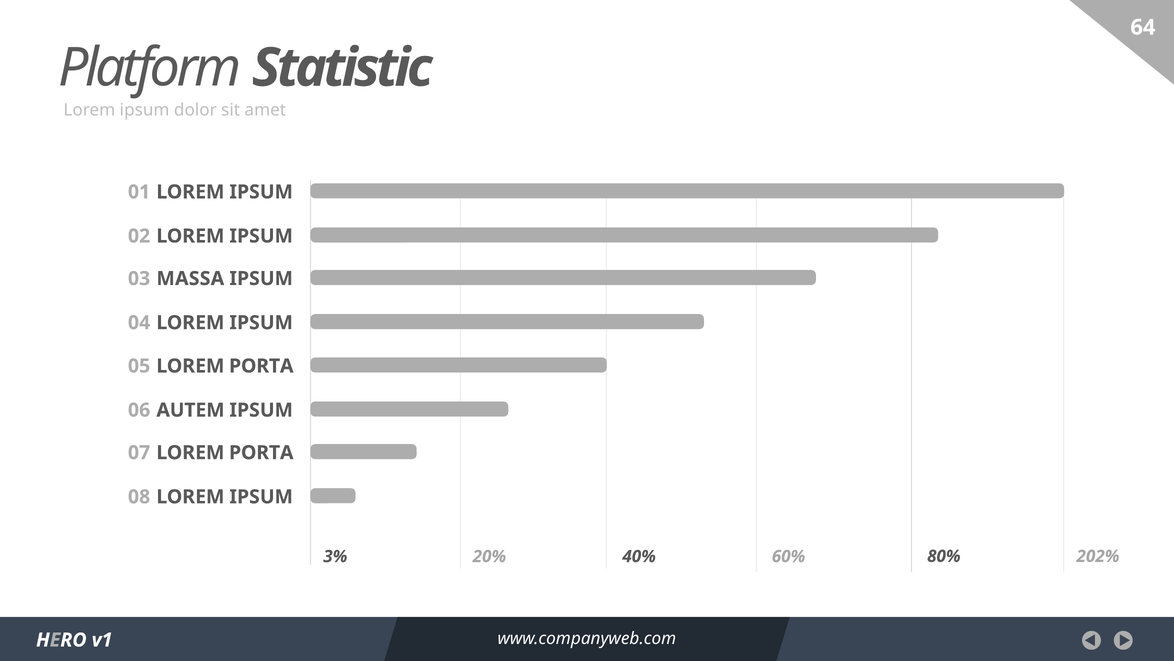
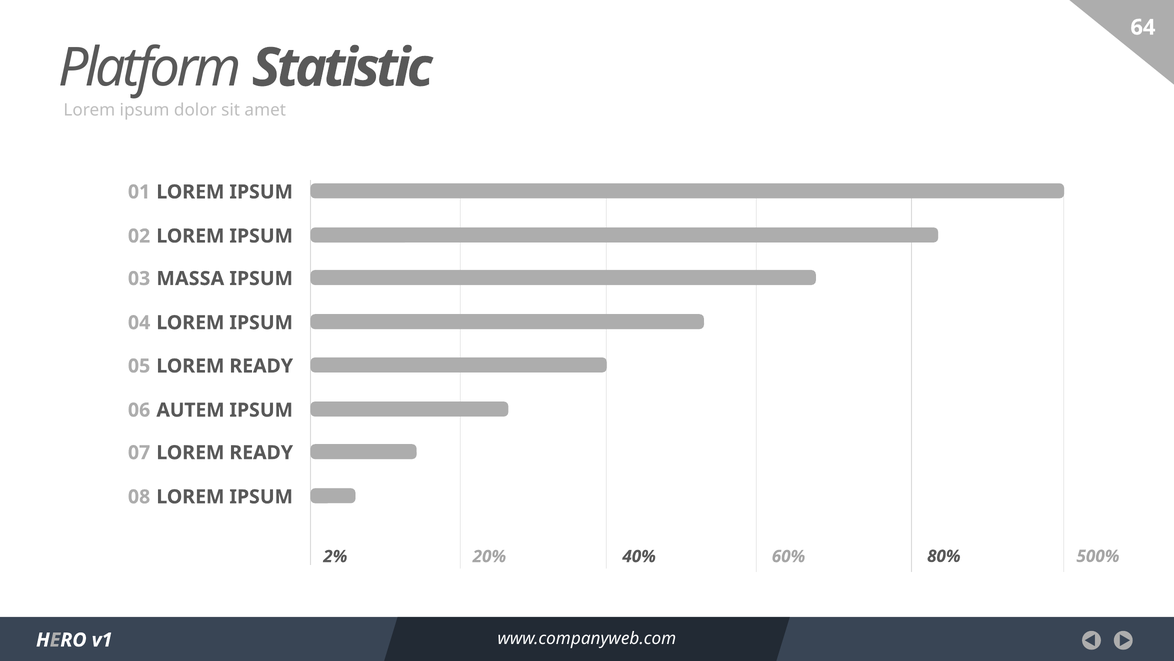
PORTA: PORTA -> READY (261, 366)
PORTA: PORTA -> READY (261, 452)
3%: 3% -> 2% (335, 556)
202%: 202% -> 500% (1098, 556)
